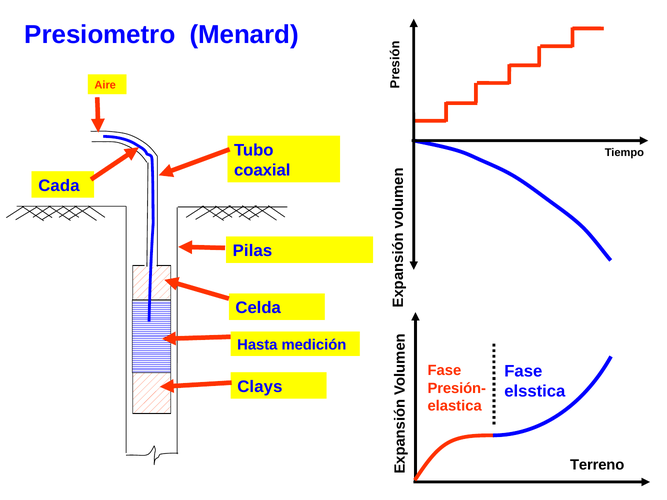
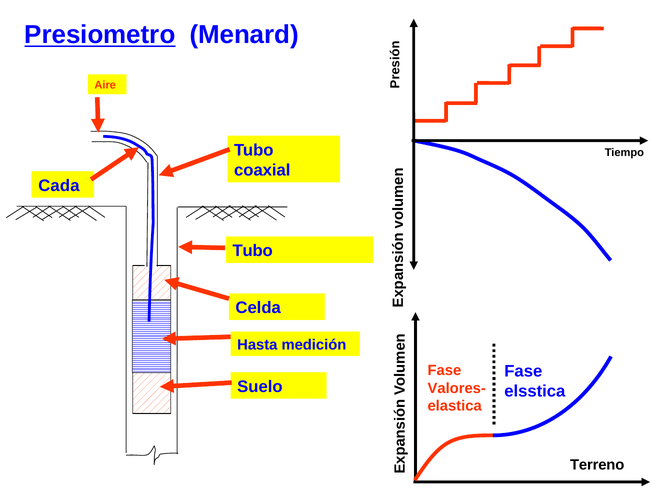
Presiometro underline: none -> present (100, 35)
Pilas: Pilas -> Tubo (253, 251)
Clays: Clays -> Suelo (260, 387)
Presión-: Presión- -> Valores- (457, 388)
